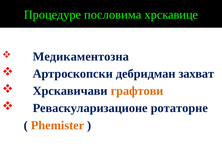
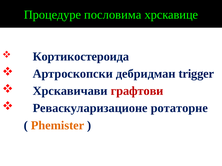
Медикаментозна: Медикаментозна -> Кортикостероида (81, 57)
захват: захват -> trigger (196, 74)
графтови colour: orange -> red (137, 91)
